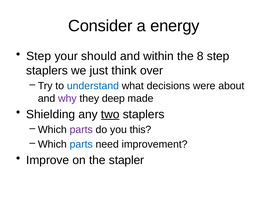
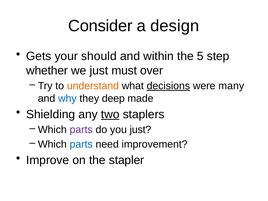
energy: energy -> design (175, 26)
Step: Step -> Gets (39, 56)
8: 8 -> 5 (200, 56)
staplers: staplers -> whether (47, 71)
think: think -> must (124, 71)
understand colour: blue -> orange (93, 86)
decisions underline: none -> present (168, 86)
about: about -> many (231, 86)
why colour: purple -> blue (67, 98)
you this: this -> just (140, 130)
